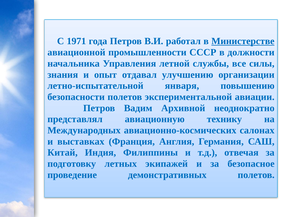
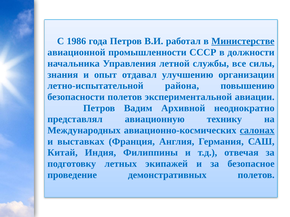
1971: 1971 -> 1986 (76, 41)
января: января -> района (182, 86)
салонах underline: none -> present (257, 131)
